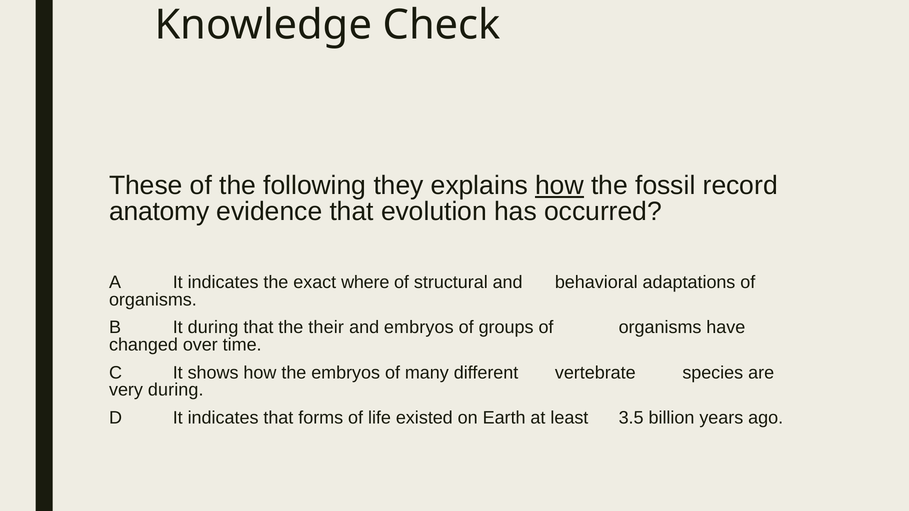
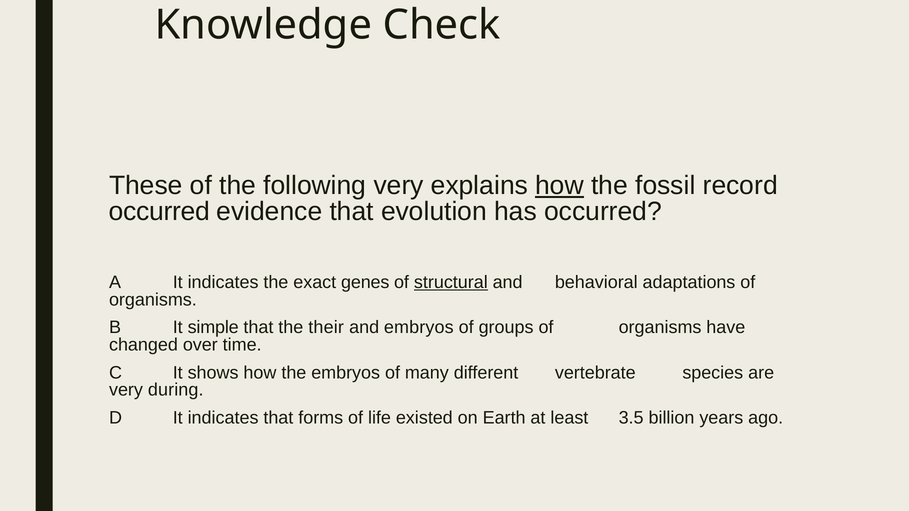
following they: they -> very (399, 186)
anatomy: anatomy -> occurred (159, 212)
where: where -> genes (365, 283)
structural underline: none -> present (451, 283)
It during: during -> simple (213, 328)
